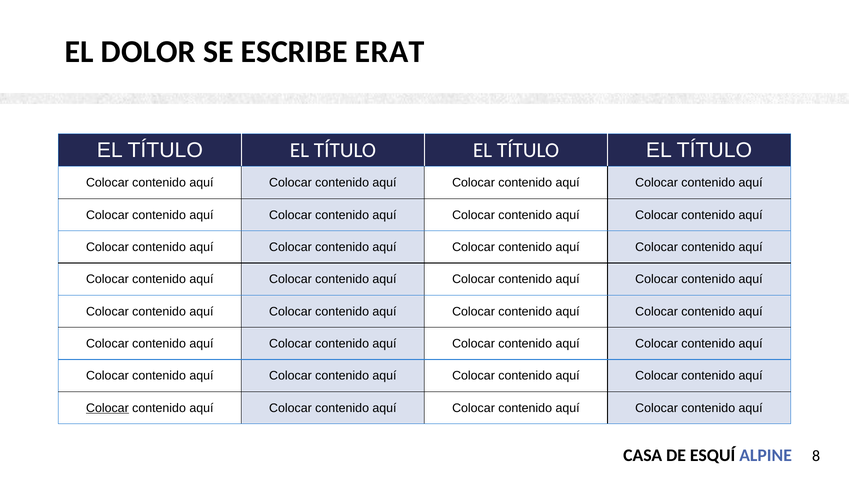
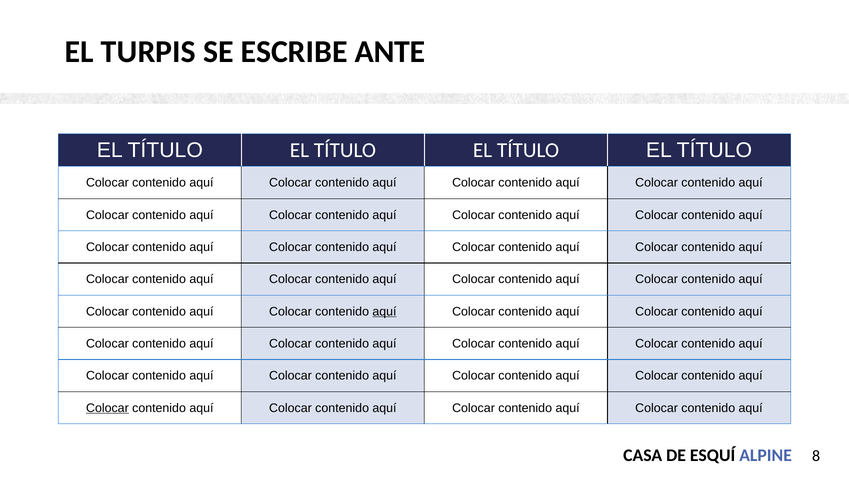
DOLOR: DOLOR -> TURPIS (148, 52)
ERAT: ERAT -> ANTE (390, 52)
aquí underline: none -> present (384, 312)
